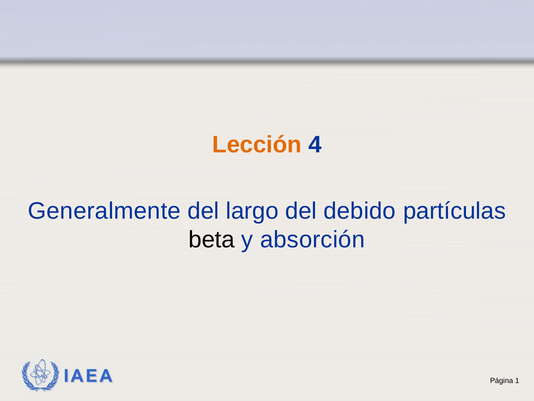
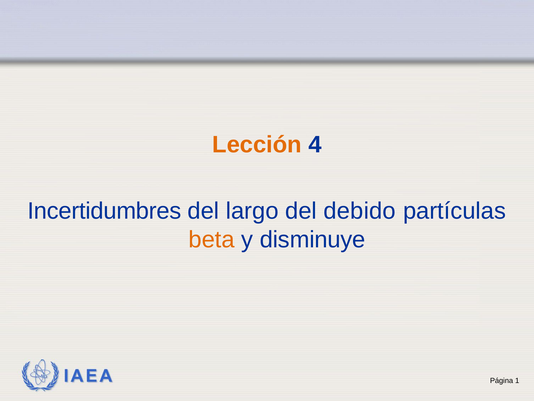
Generalmente: Generalmente -> Incertidumbres (105, 211)
beta colour: black -> orange (212, 239)
absorción: absorción -> disminuye (313, 239)
